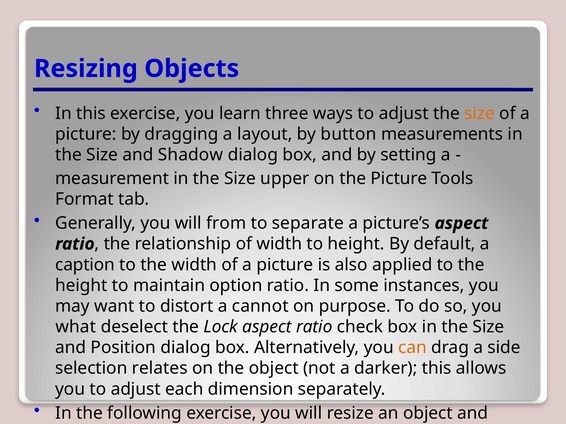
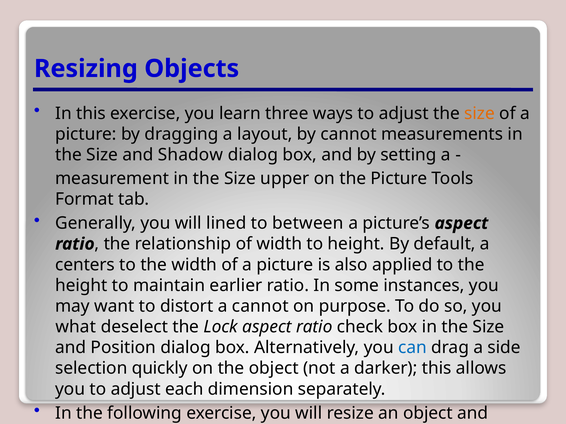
by button: button -> cannot (349, 134)
from: from -> lined (226, 223)
separate: separate -> between (308, 223)
caption: caption -> centers (85, 265)
option: option -> earlier (236, 286)
can colour: orange -> blue (413, 348)
relates: relates -> quickly (160, 369)
